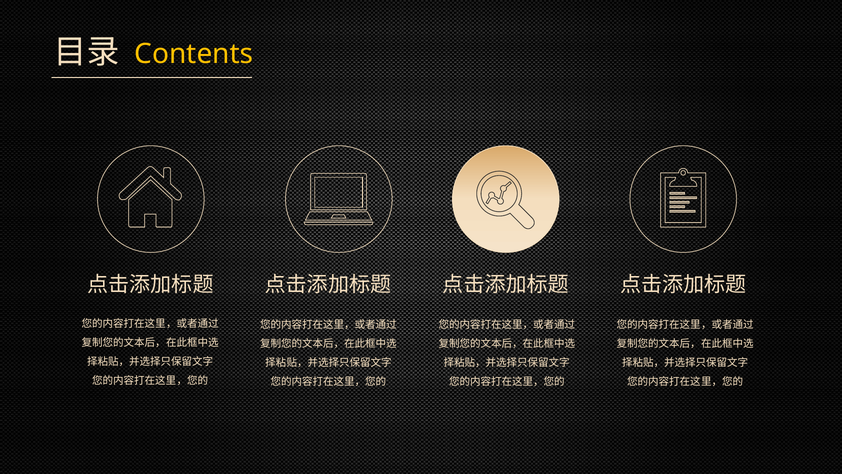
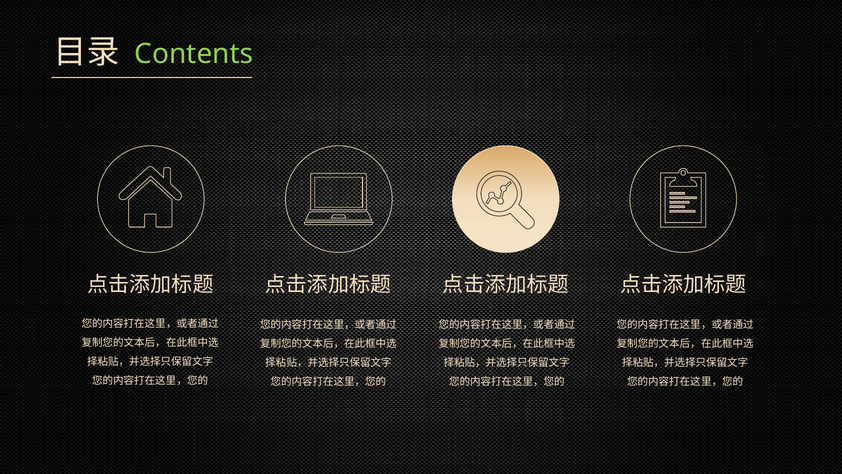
Contents colour: yellow -> light green (194, 54)
